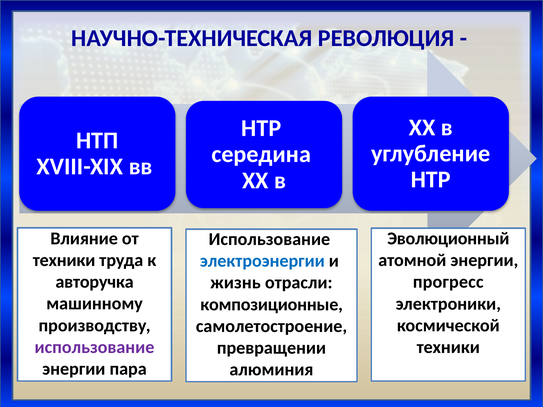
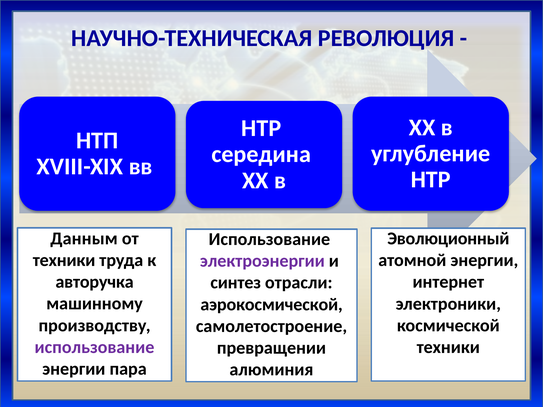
Влияние: Влияние -> Данным (84, 239)
электроэнергии colour: blue -> purple (262, 261)
прогресс: прогресс -> интернет (448, 282)
жизнь: жизнь -> синтез (236, 283)
композиционные: композиционные -> аэрокосмической (272, 305)
